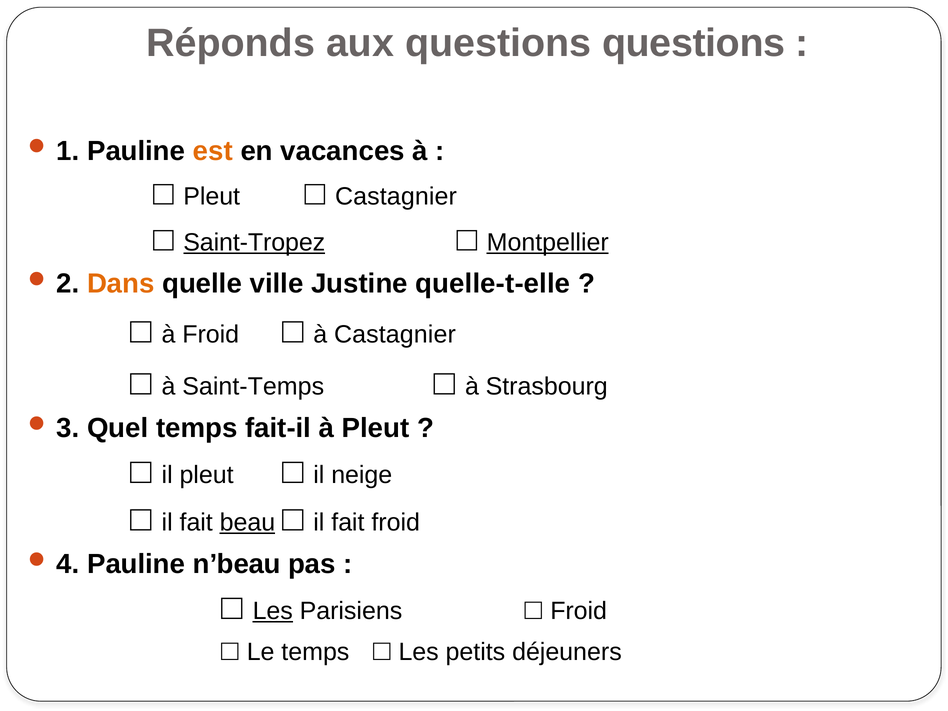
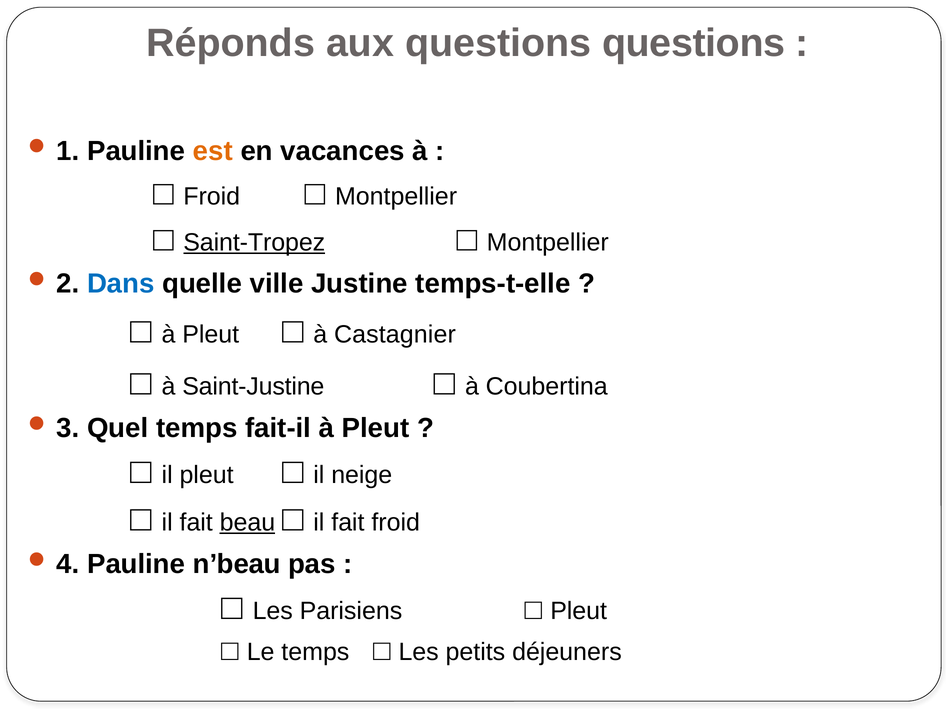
Pleut: Pleut -> Froid (212, 196)
Castagnier: Castagnier -> Montpellier (396, 196)
Montpellier underline: present -> none (548, 242)
Dans colour: orange -> blue (121, 284)
quelle-t-elle: quelle-t-elle -> temps-t-elle (493, 284)
Froid: Froid -> Pleut (211, 335)
Saint-Temps: Saint-Temps -> Saint-Justine (253, 387)
Strasbourg: Strasbourg -> Coubertina (547, 387)
Les underline: present -> none (273, 611)
Froid: Froid -> Pleut (579, 611)
